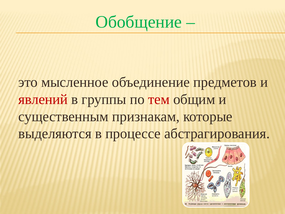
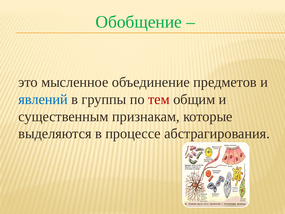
явлений colour: red -> blue (43, 99)
